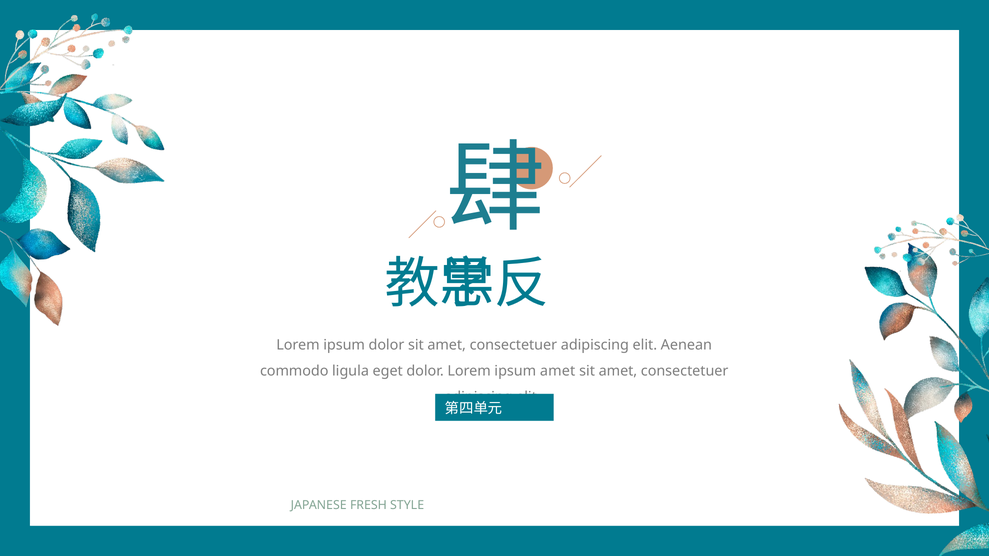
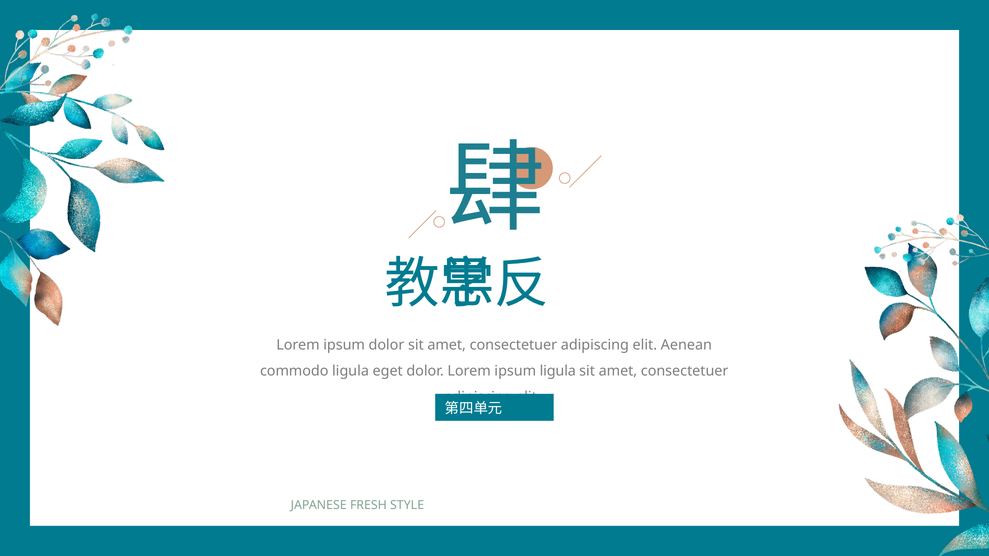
ipsum amet: amet -> ligula (558, 371)
